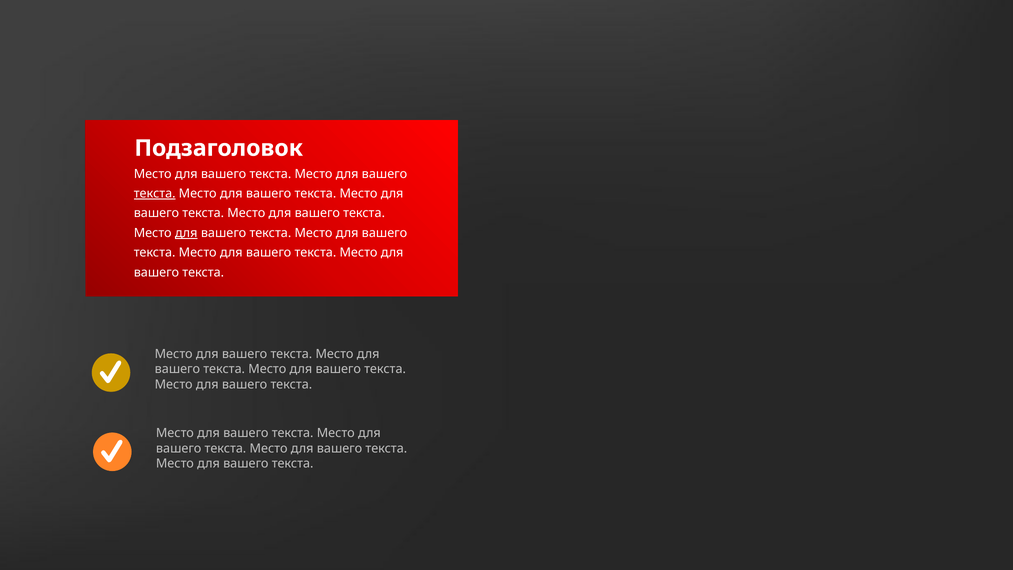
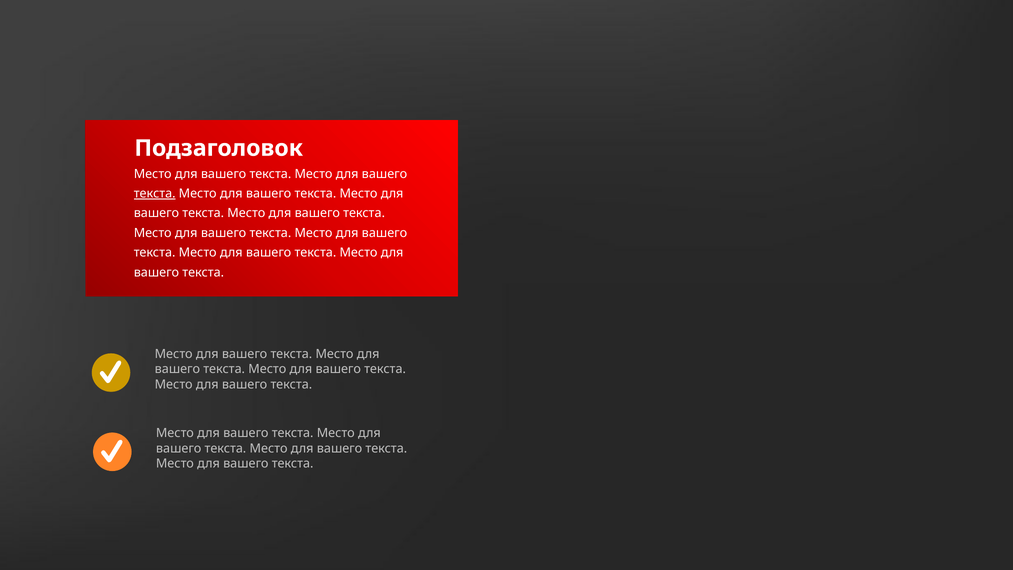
для underline: present -> none (186, 233)
